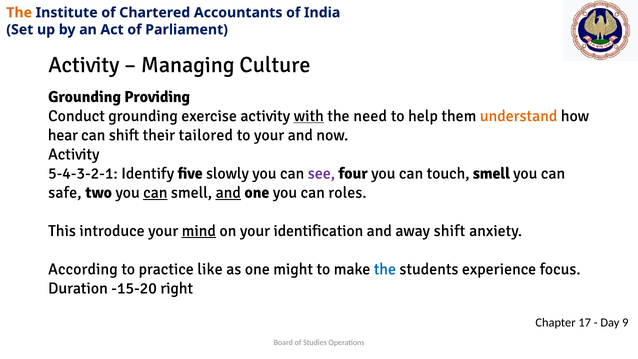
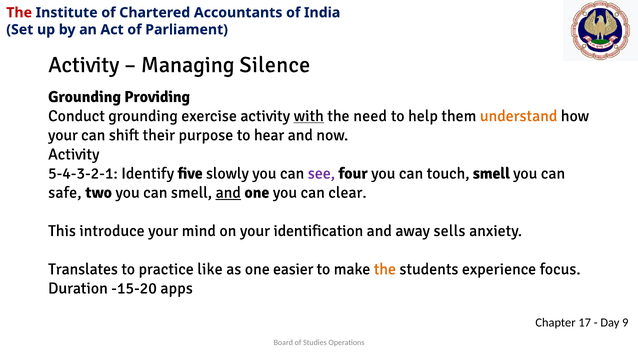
The colour: orange -> red (19, 13)
Culture: Culture -> Silence (275, 65)
hear: hear -> your (63, 135)
tailored: tailored -> purpose (206, 135)
to your: your -> hear (269, 135)
can underline: present -> none (155, 192)
roles: roles -> clear (347, 192)
mind underline: present -> none (199, 231)
away shift: shift -> sells (449, 231)
According: According -> Translates (83, 269)
might: might -> easier (293, 269)
the colour: blue -> orange (385, 269)
right: right -> apps (177, 288)
